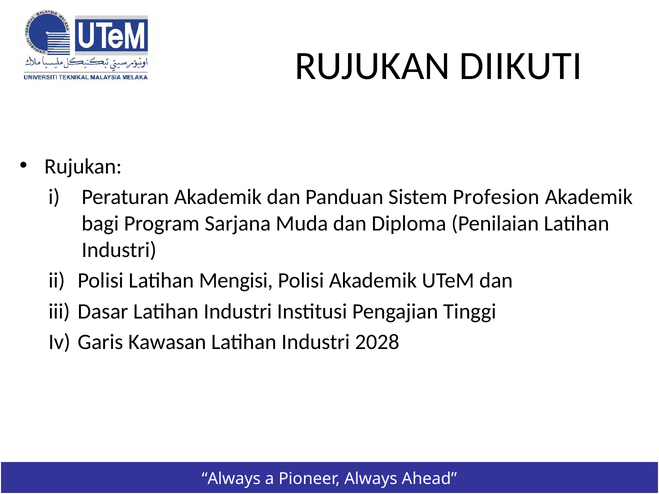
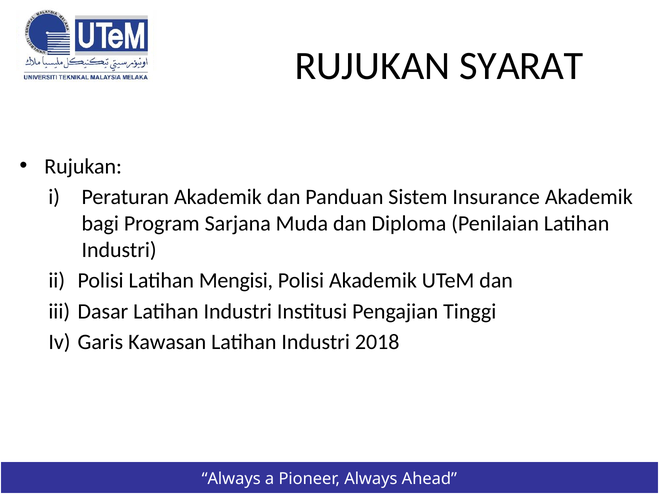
DIIKUTI: DIIKUTI -> SYARAT (521, 66)
Profesion: Profesion -> Insurance (496, 197)
2028: 2028 -> 2018 (377, 342)
